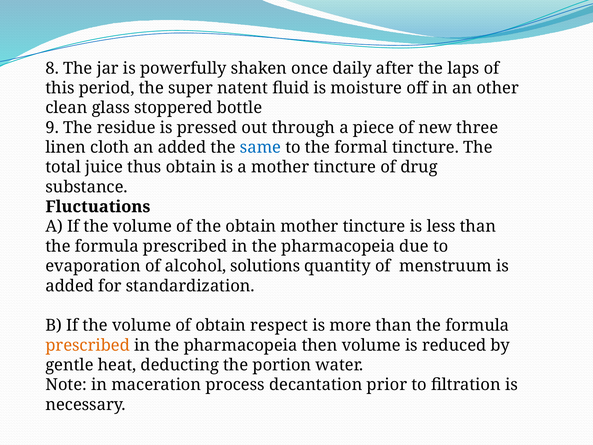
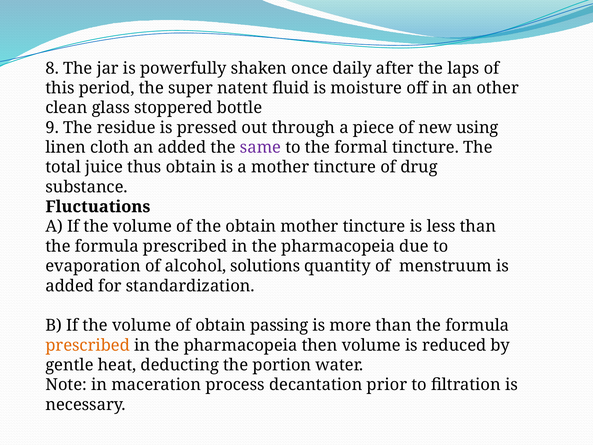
three: three -> using (477, 128)
same colour: blue -> purple (261, 147)
respect: respect -> passing (279, 325)
